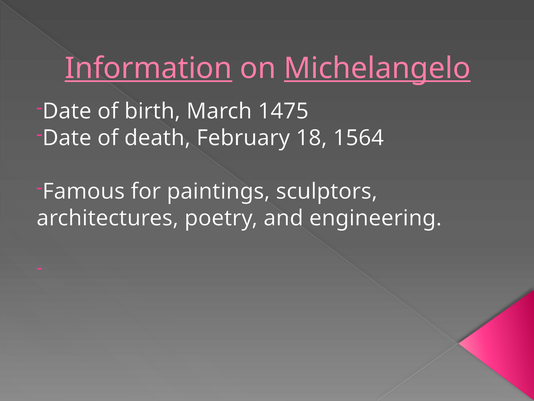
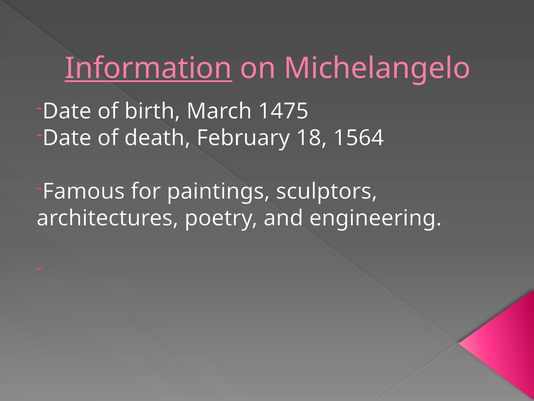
Michelangelo underline: present -> none (377, 68)
